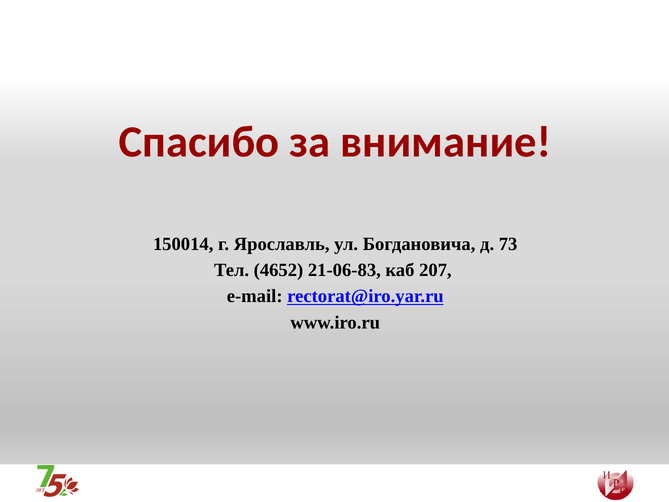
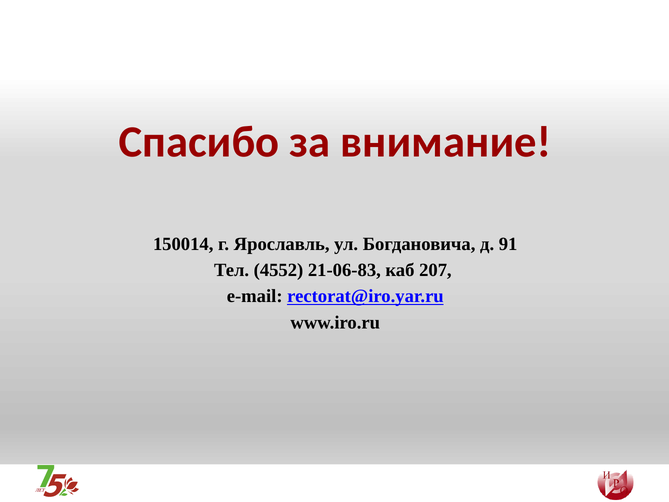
73: 73 -> 91 (508, 244)
4652: 4652 -> 4552 (278, 270)
